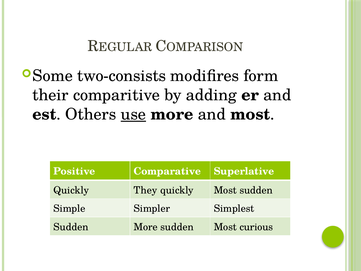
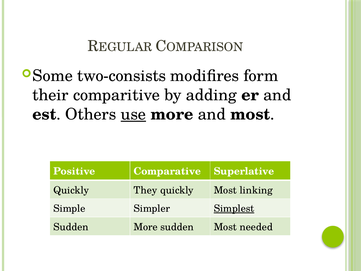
Most sudden: sudden -> linking (256, 190)
Simplest underline: none -> present (234, 208)
curious: curious -> needed (256, 227)
